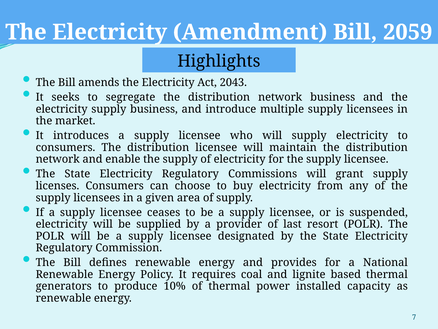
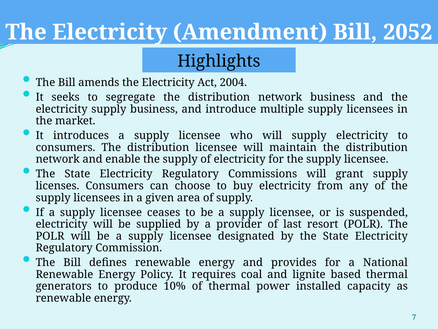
2059: 2059 -> 2052 (408, 32)
2043: 2043 -> 2004 (233, 82)
